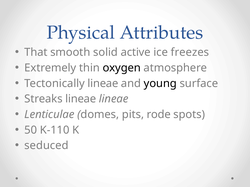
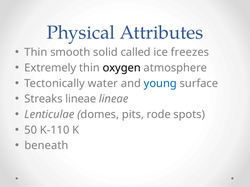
That: That -> Thin (36, 52)
active: active -> called (136, 52)
Tectonically lineae: lineae -> water (103, 84)
young colour: black -> blue (160, 84)
seduced: seduced -> beneath (46, 146)
